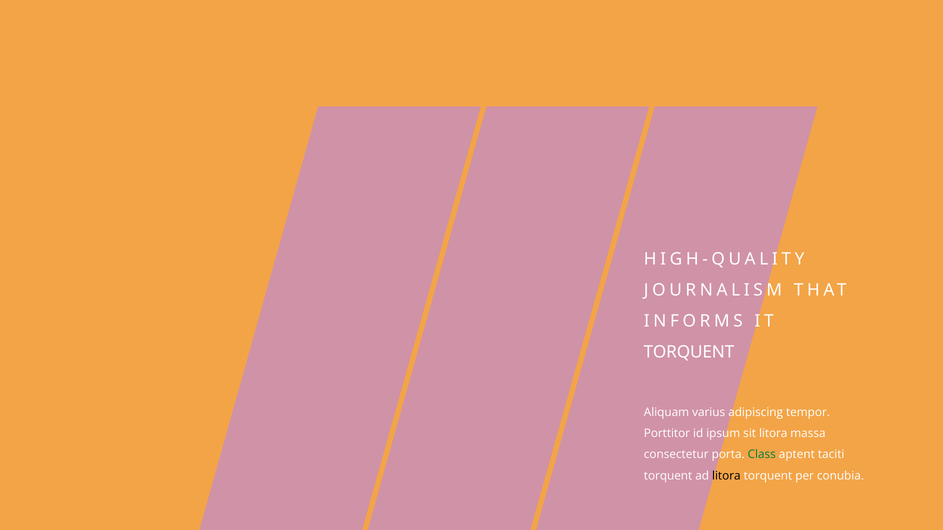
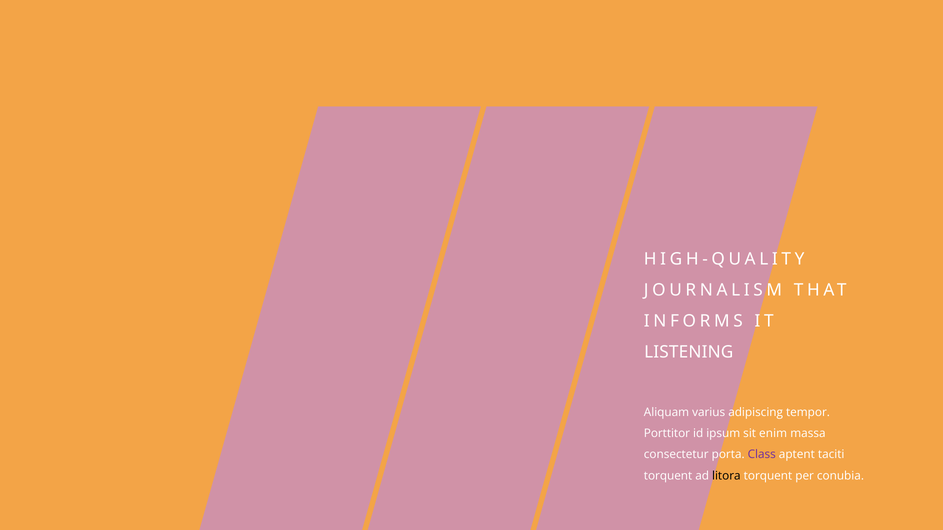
TORQUENT: TORQUENT -> LISTENING (689, 352)
sit litora: litora -> enim (773, 434)
Class colour: green -> purple (762, 455)
